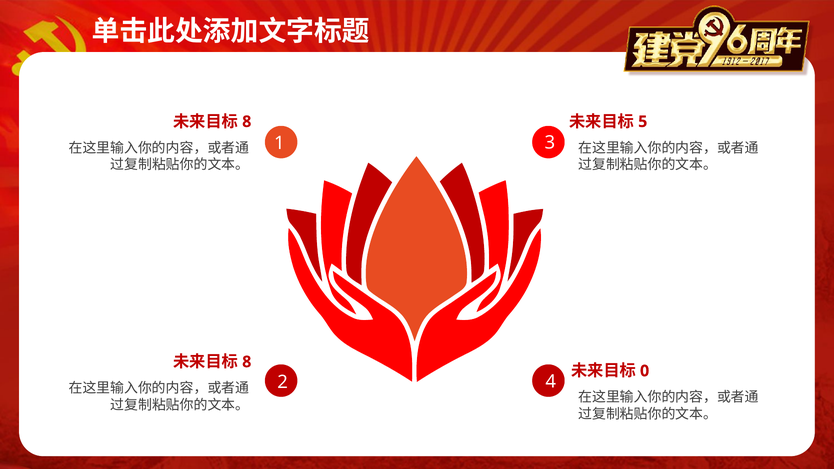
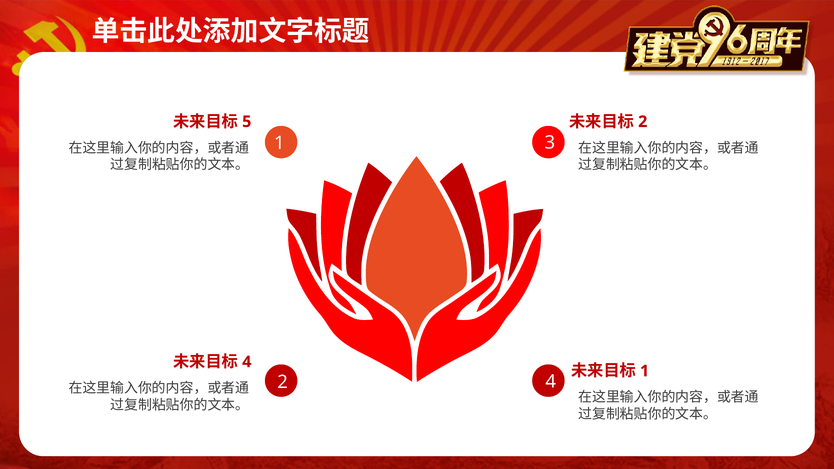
8: 8 -> 5 (247, 122)
5: 5 -> 2 (643, 122)
8: 8 -> 4 (247, 362)
0: 0 -> 1 (645, 371)
